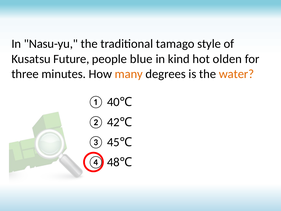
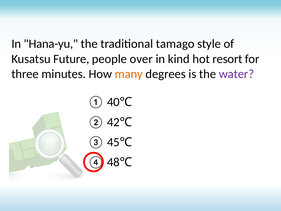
Nasu-yu: Nasu-yu -> Hana-yu (51, 44)
blue: blue -> over (141, 59)
olden: olden -> resort (227, 59)
water colour: orange -> purple (236, 74)
